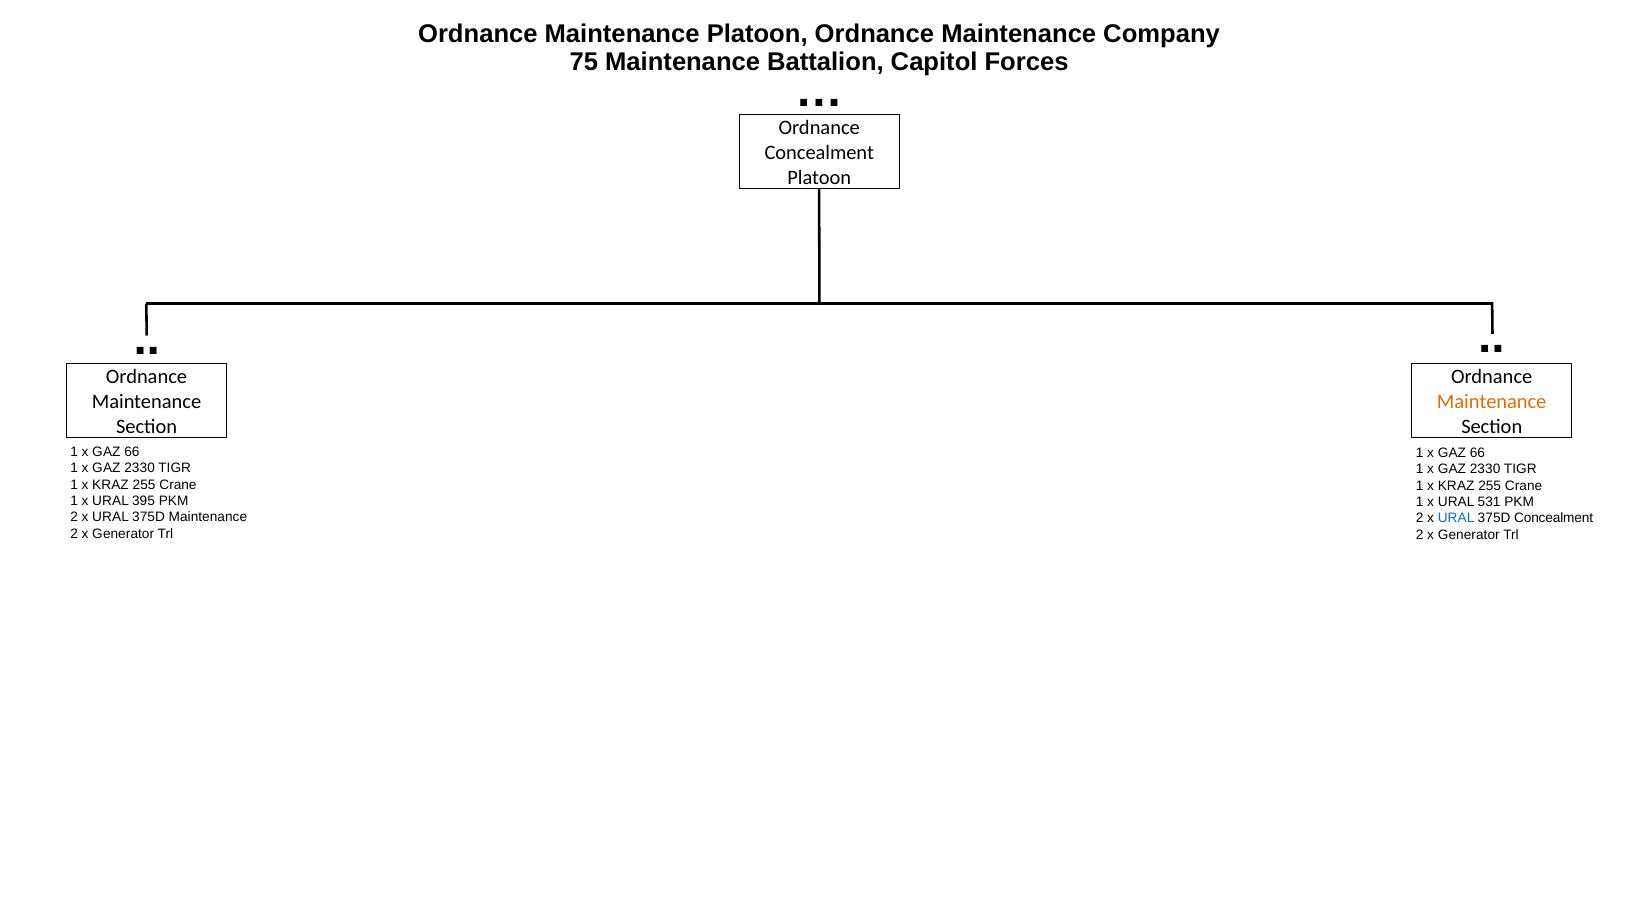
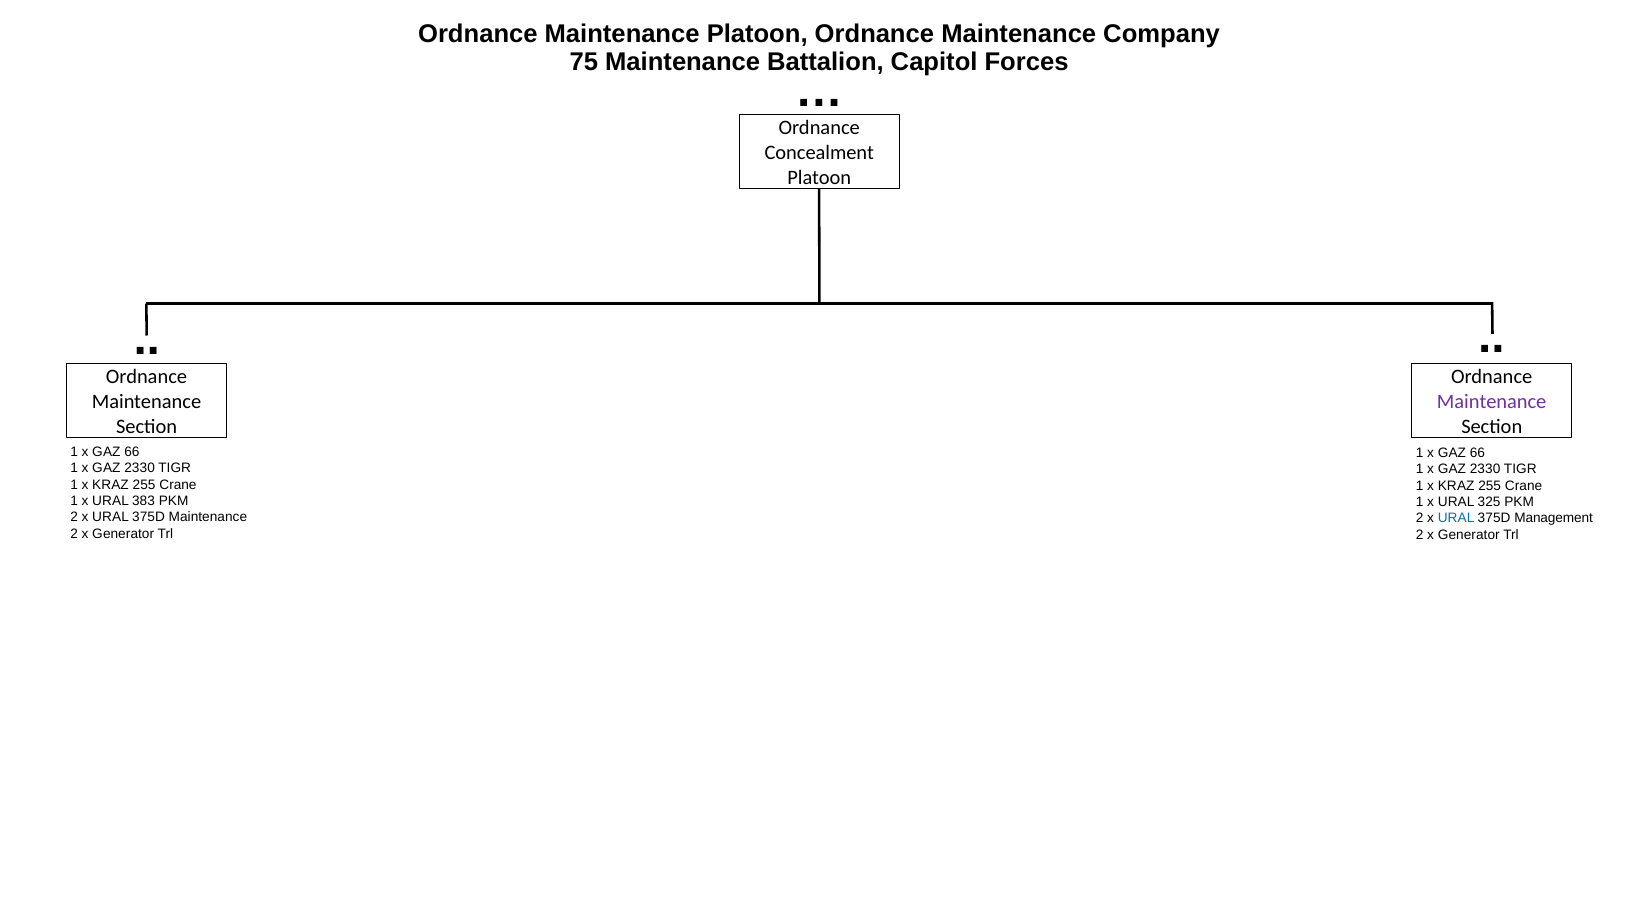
Maintenance colour: orange -> purple (1492, 402)
395: 395 -> 383 (144, 501)
531: 531 -> 325 (1489, 502)
375D Concealment: Concealment -> Management (1554, 518)
